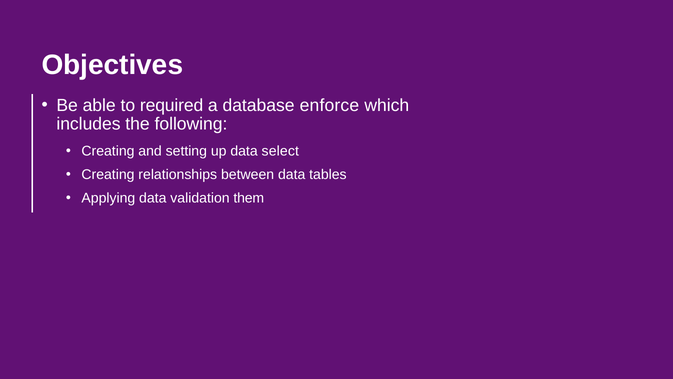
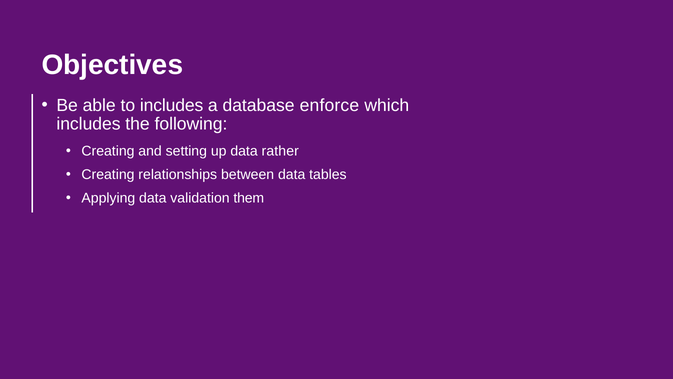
to required: required -> includes (172, 105)
select: select -> rather (280, 151)
